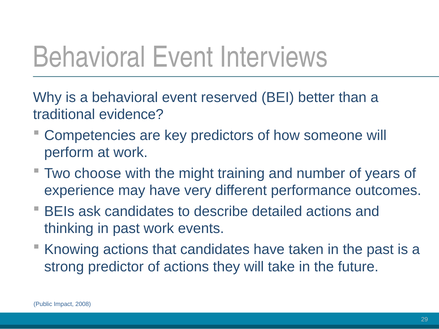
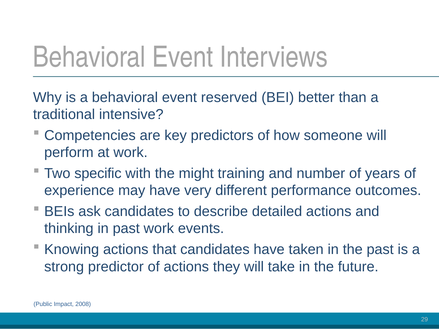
evidence: evidence -> intensive (131, 115)
choose: choose -> specific (98, 174)
